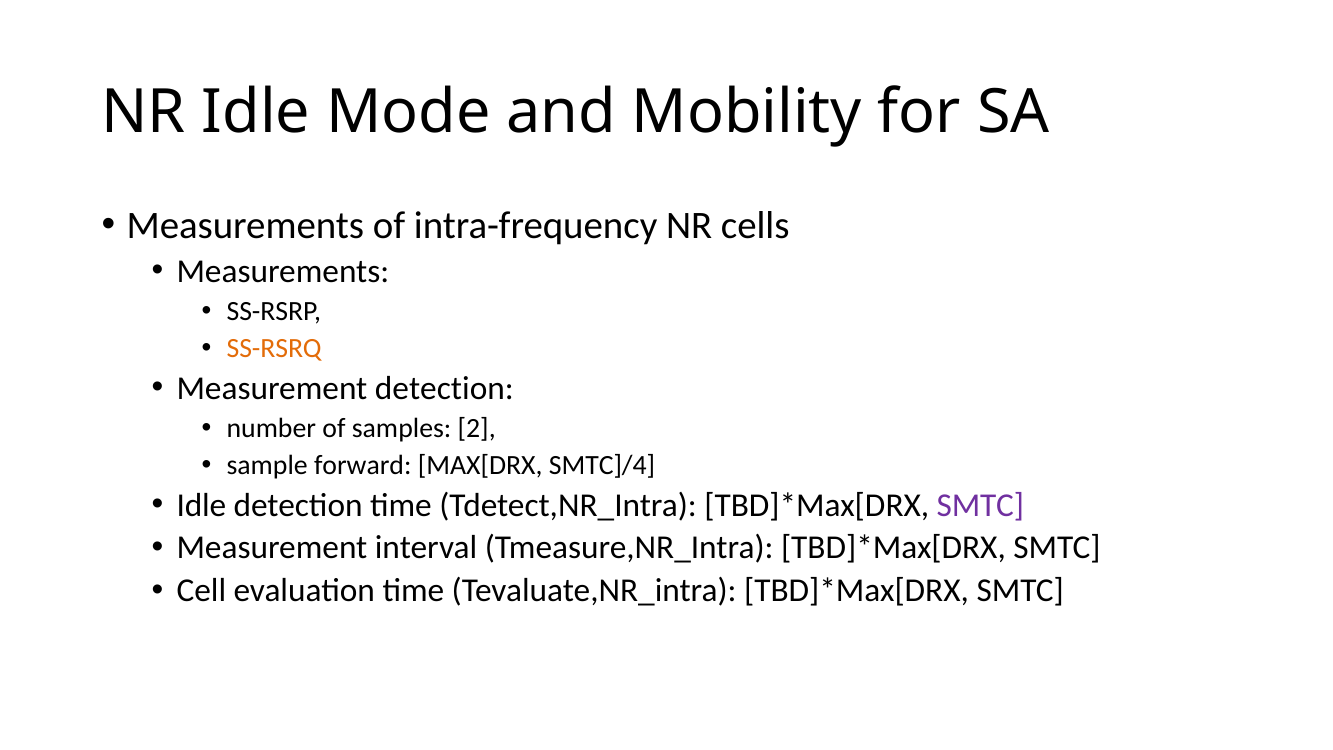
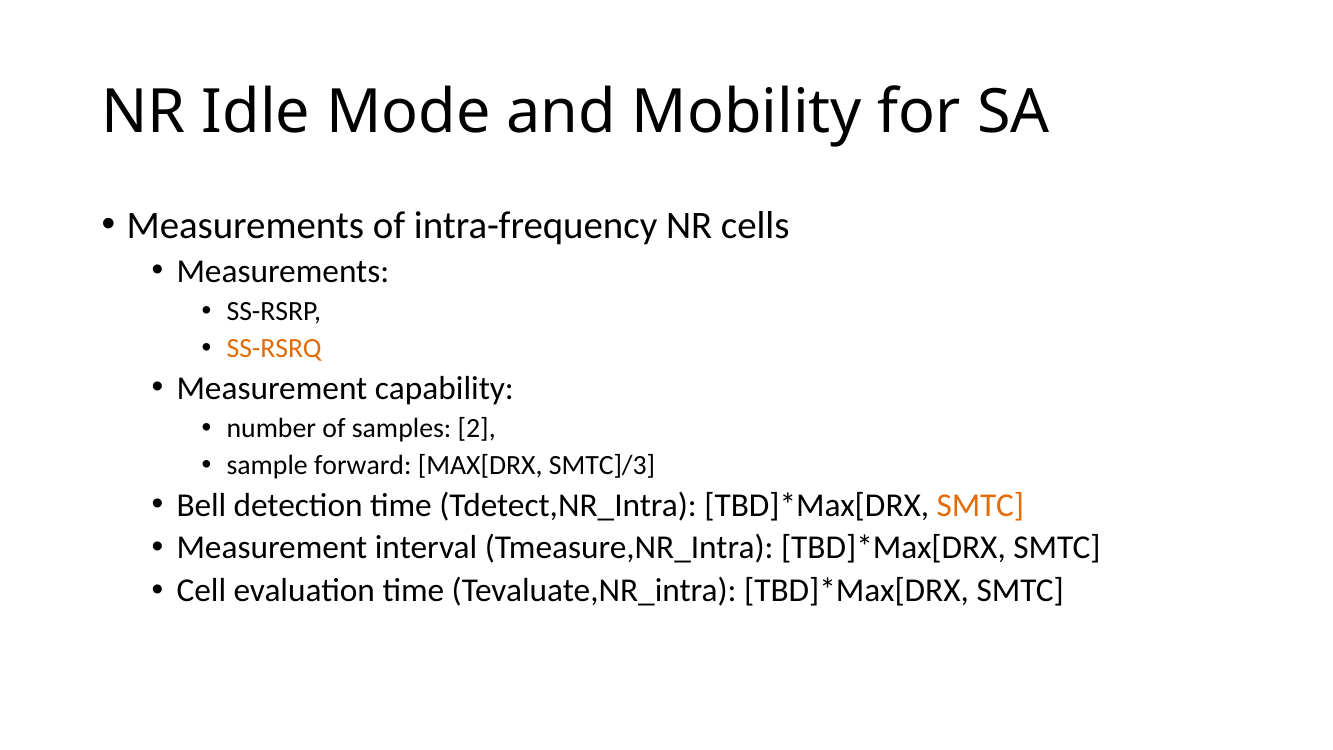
Measurement detection: detection -> capability (444, 388)
SMTC]/4: SMTC]/4 -> SMTC]/3 (602, 465)
Idle: Idle -> Bell (201, 505)
SMTC colour: purple -> orange (980, 505)
